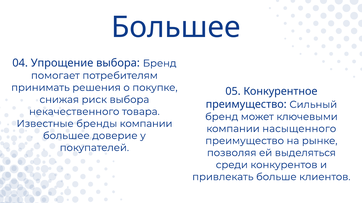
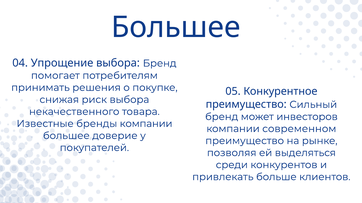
ключевыми: ключевыми -> инвесторов (307, 117)
насыщенного: насыщенного -> современном (299, 129)
